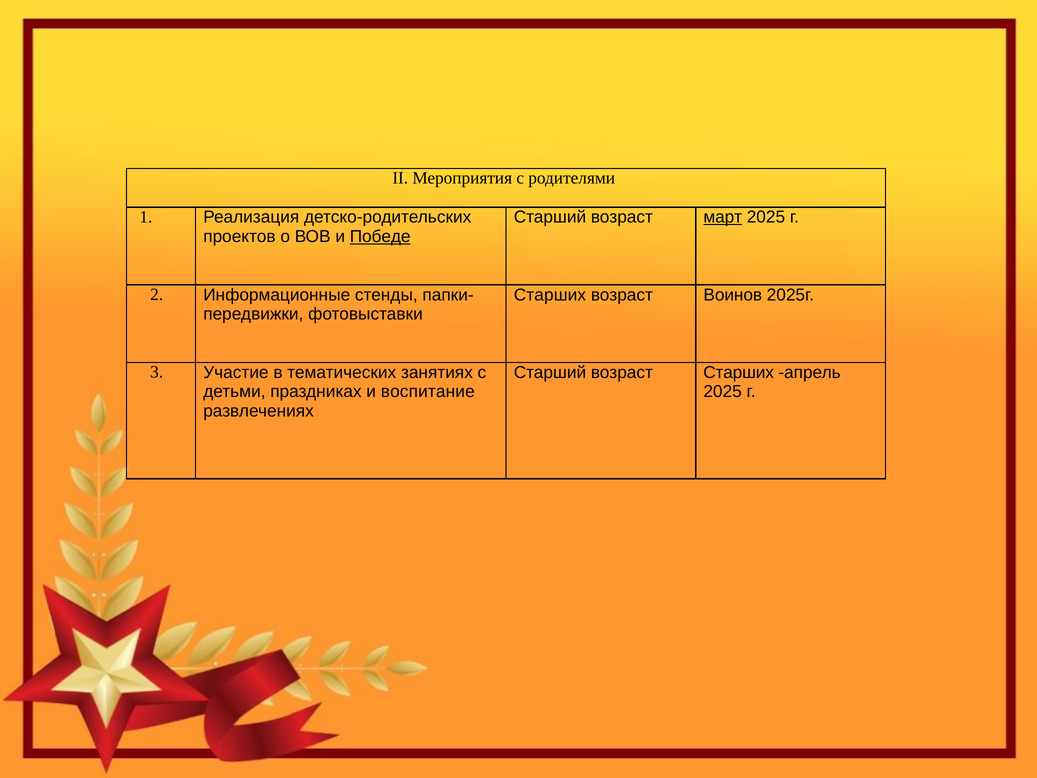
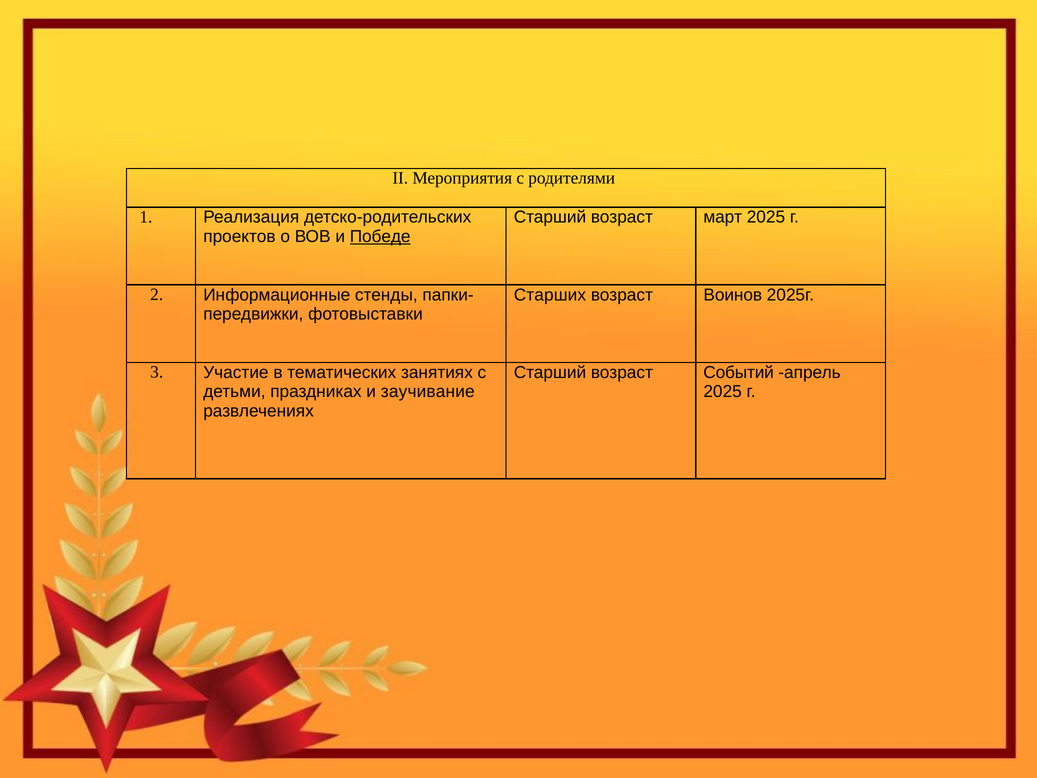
март underline: present -> none (723, 217)
возраст Старших: Старших -> Событий (739, 372)
воспитание: воспитание -> заучивание (428, 392)
